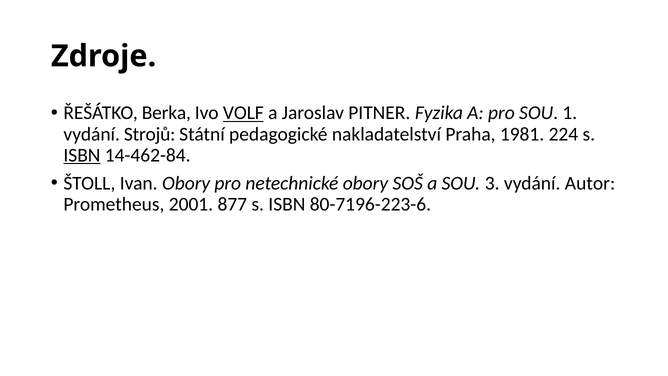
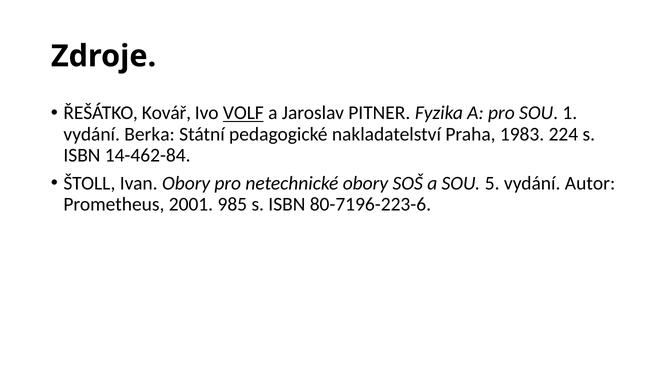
Berka: Berka -> Kovář (166, 113)
Strojů: Strojů -> Berka (150, 134)
1981: 1981 -> 1983 (522, 134)
ISBN underline: present -> none (82, 155)
3: 3 -> 5 (492, 183)
877: 877 -> 985 (232, 204)
